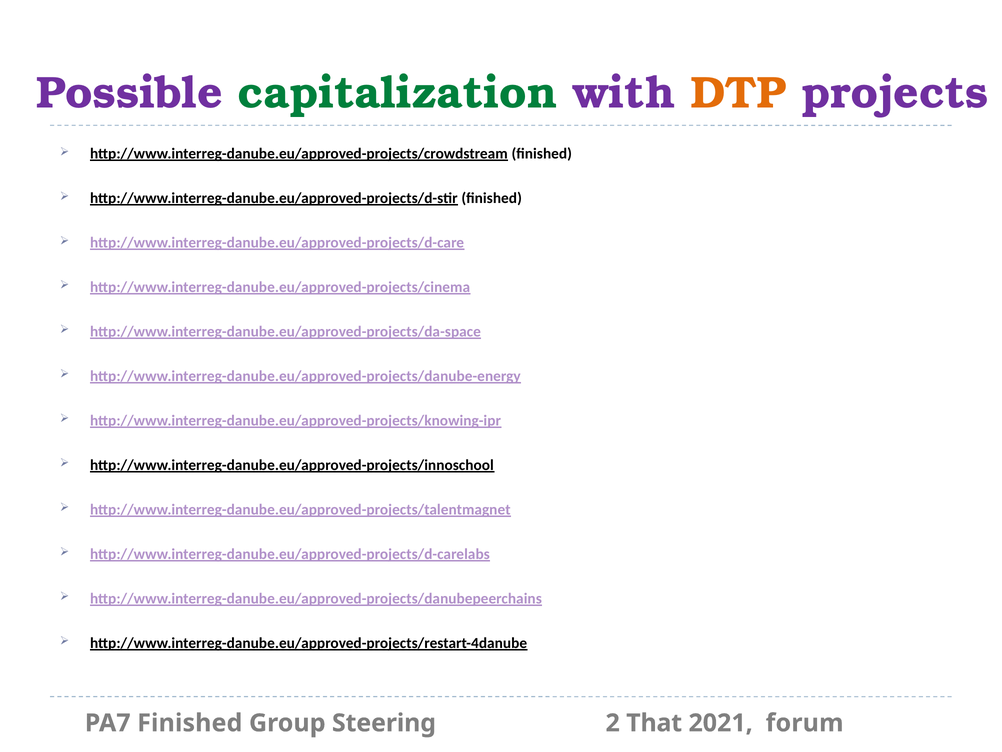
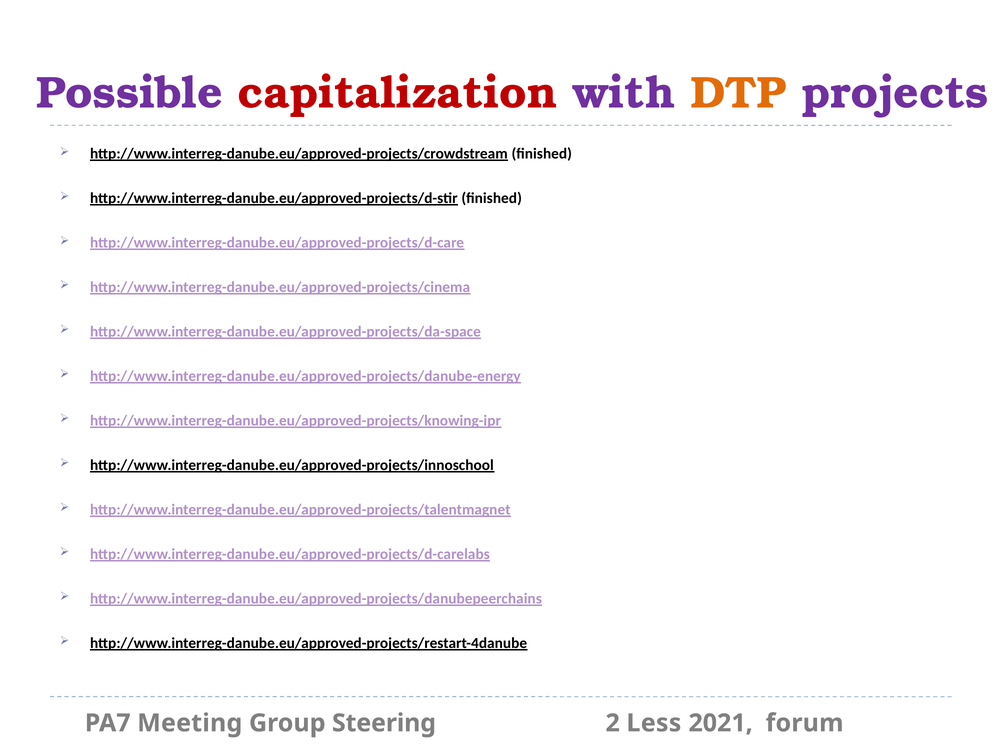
capitalization colour: green -> red (398, 93)
PA7 Finished: Finished -> Meeting (190, 723)
That: That -> Less (654, 723)
